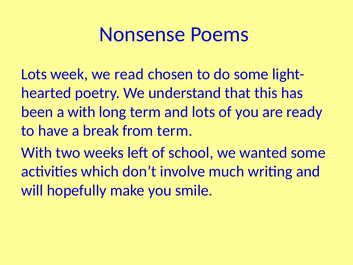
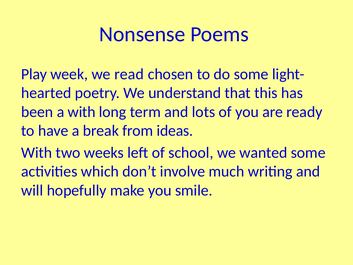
Lots: Lots -> Play (34, 74)
from term: term -> ideas (175, 131)
